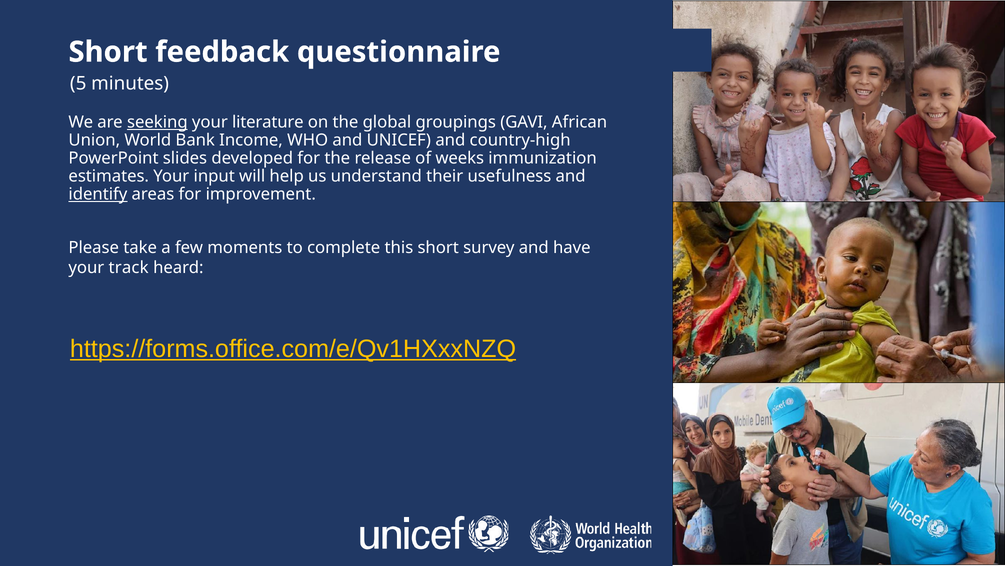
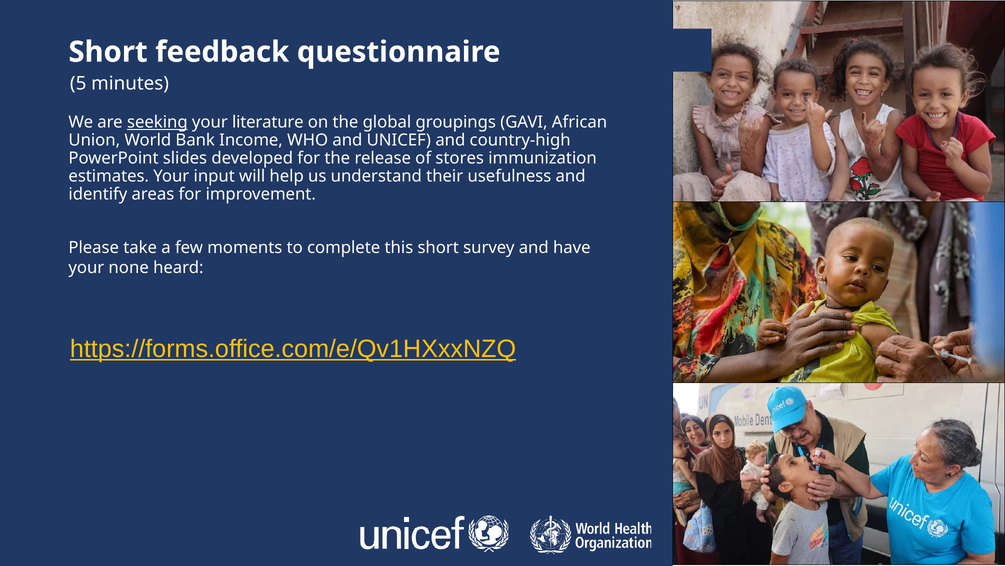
weeks: weeks -> stores (460, 158)
identify underline: present -> none (98, 194)
track: track -> none (129, 268)
